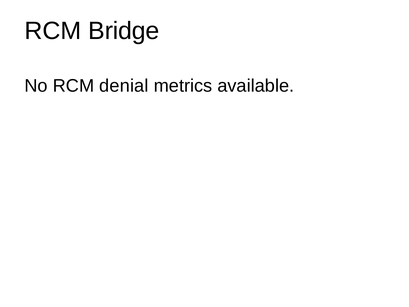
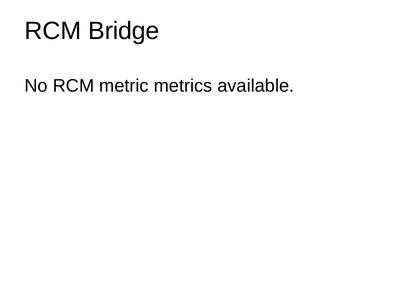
denial: denial -> metric (124, 86)
